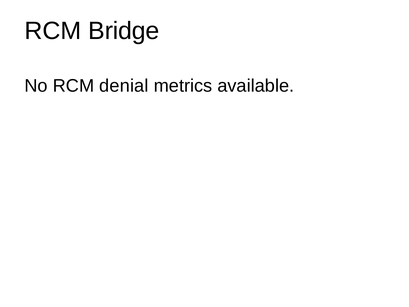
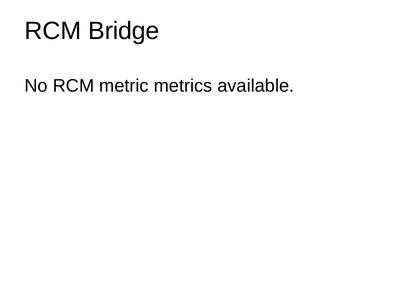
denial: denial -> metric (124, 86)
